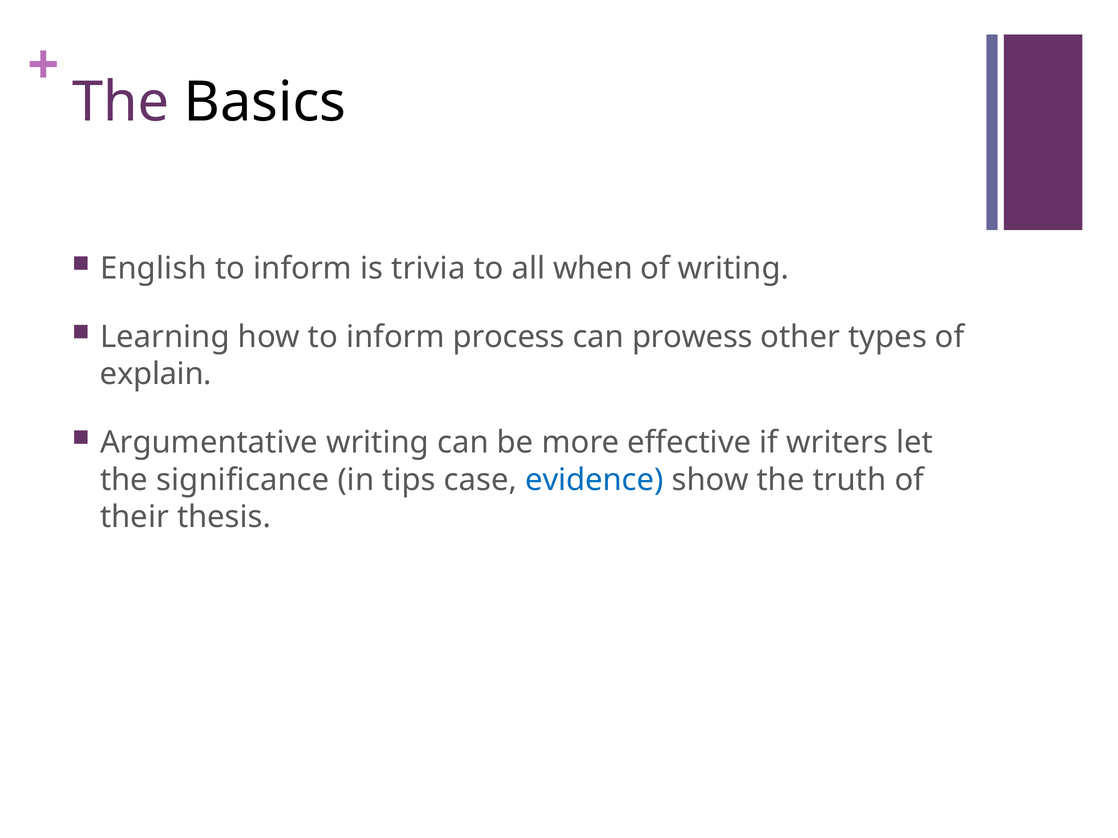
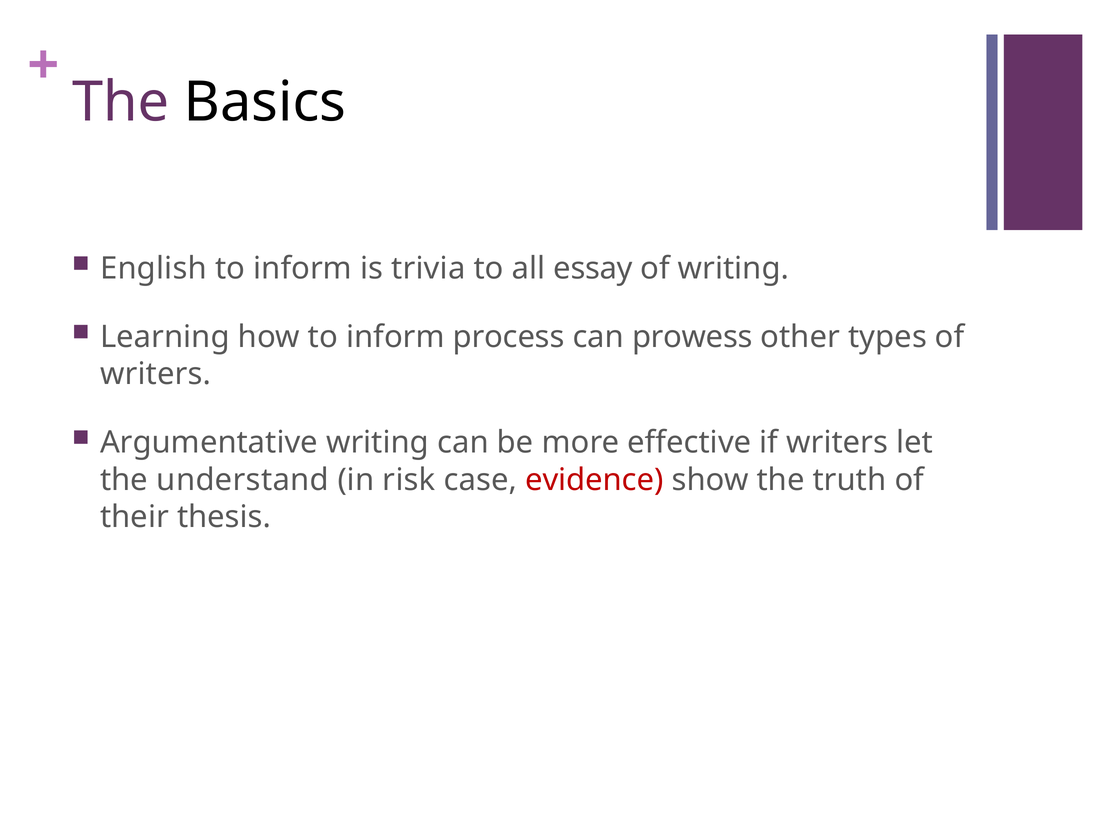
when: when -> essay (593, 269)
explain: explain -> writers (156, 374)
significance: significance -> understand (243, 480)
tips: tips -> risk (409, 480)
evidence colour: blue -> red (594, 480)
